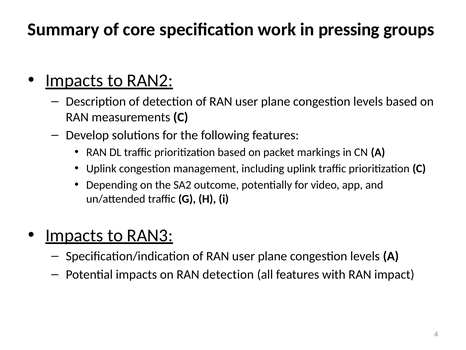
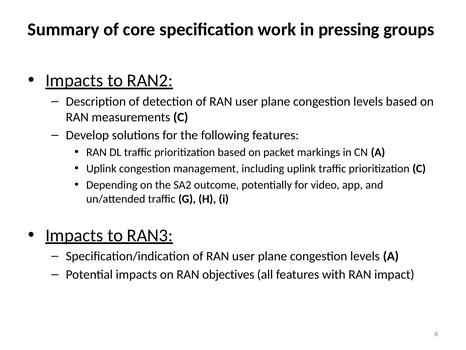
RAN detection: detection -> objectives (228, 274)
